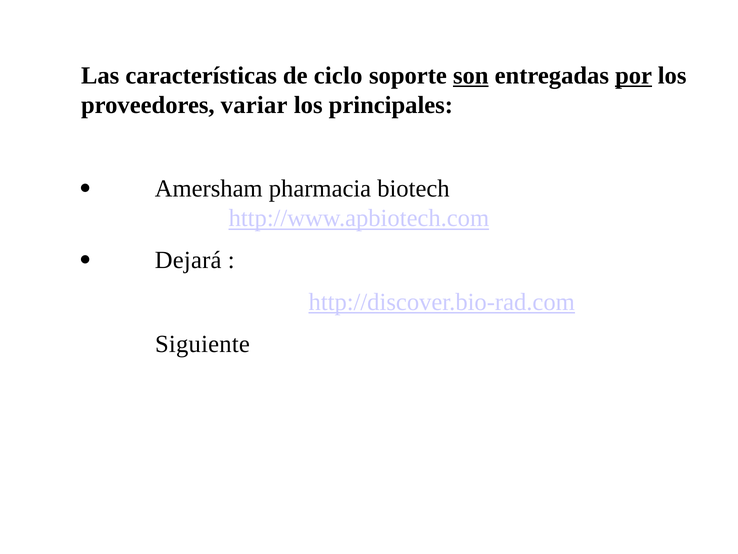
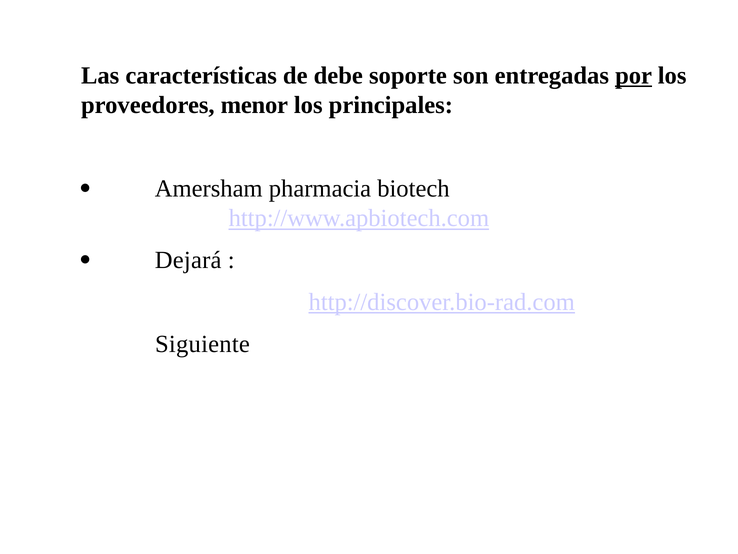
ciclo: ciclo -> debe (338, 75)
son underline: present -> none (471, 75)
variar: variar -> menor (254, 105)
